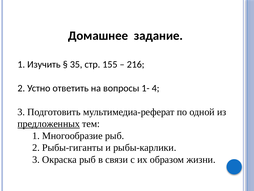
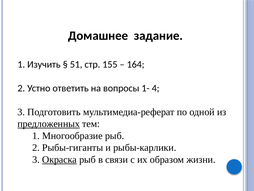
35: 35 -> 51 (76, 64)
216: 216 -> 164 (136, 64)
Окраска underline: none -> present (59, 159)
